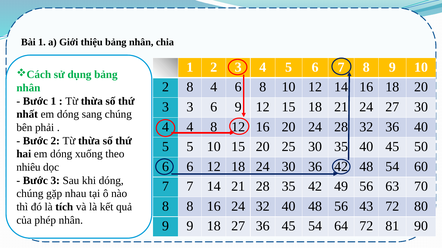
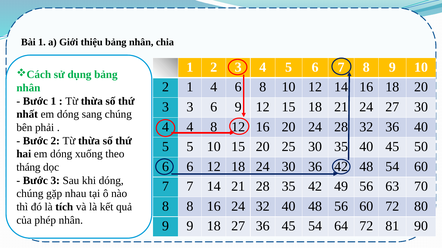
2 8: 8 -> 1 (190, 87)
nhiêu: nhiêu -> tháng (28, 168)
56 43: 43 -> 60 (366, 207)
